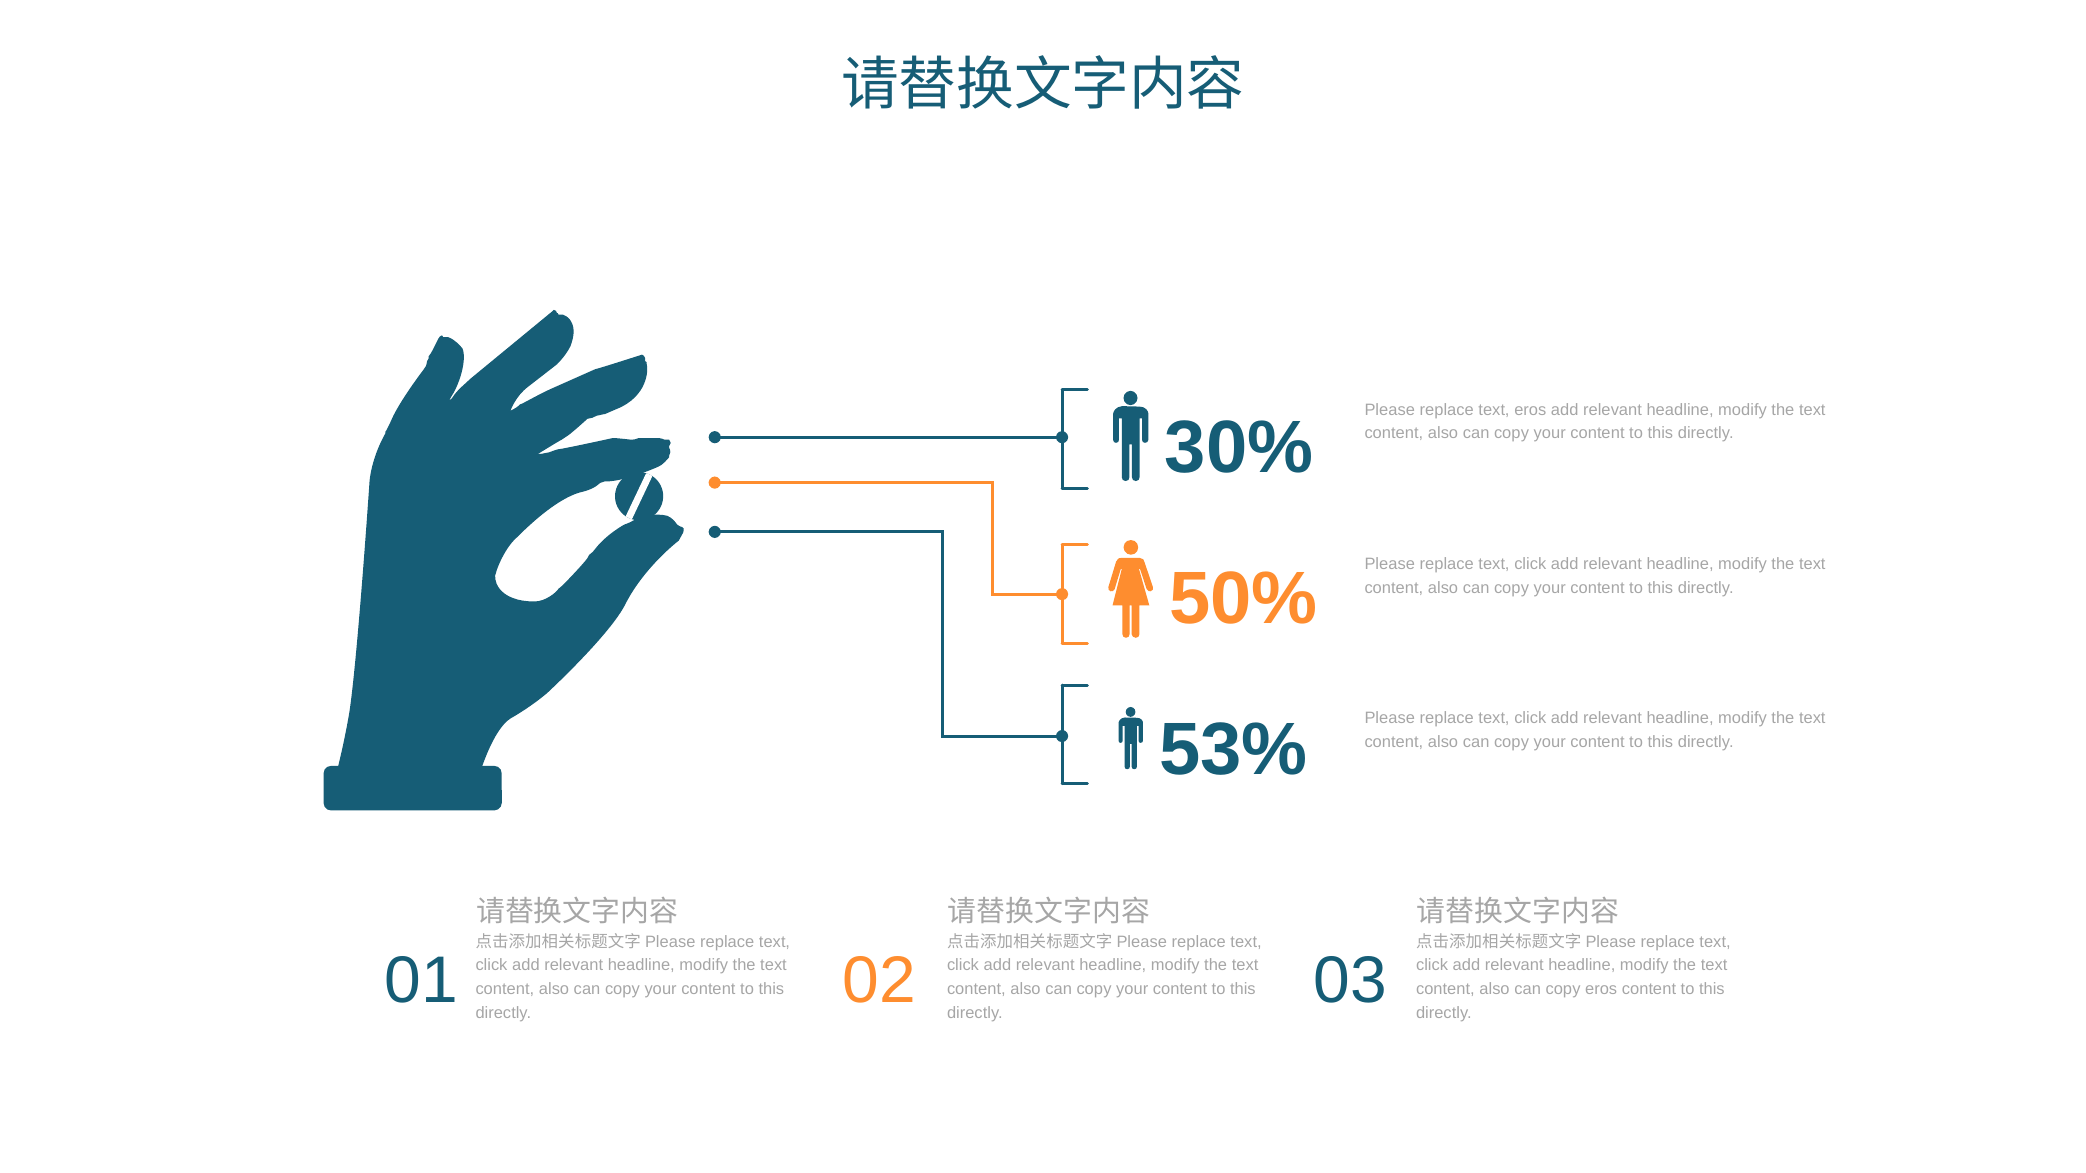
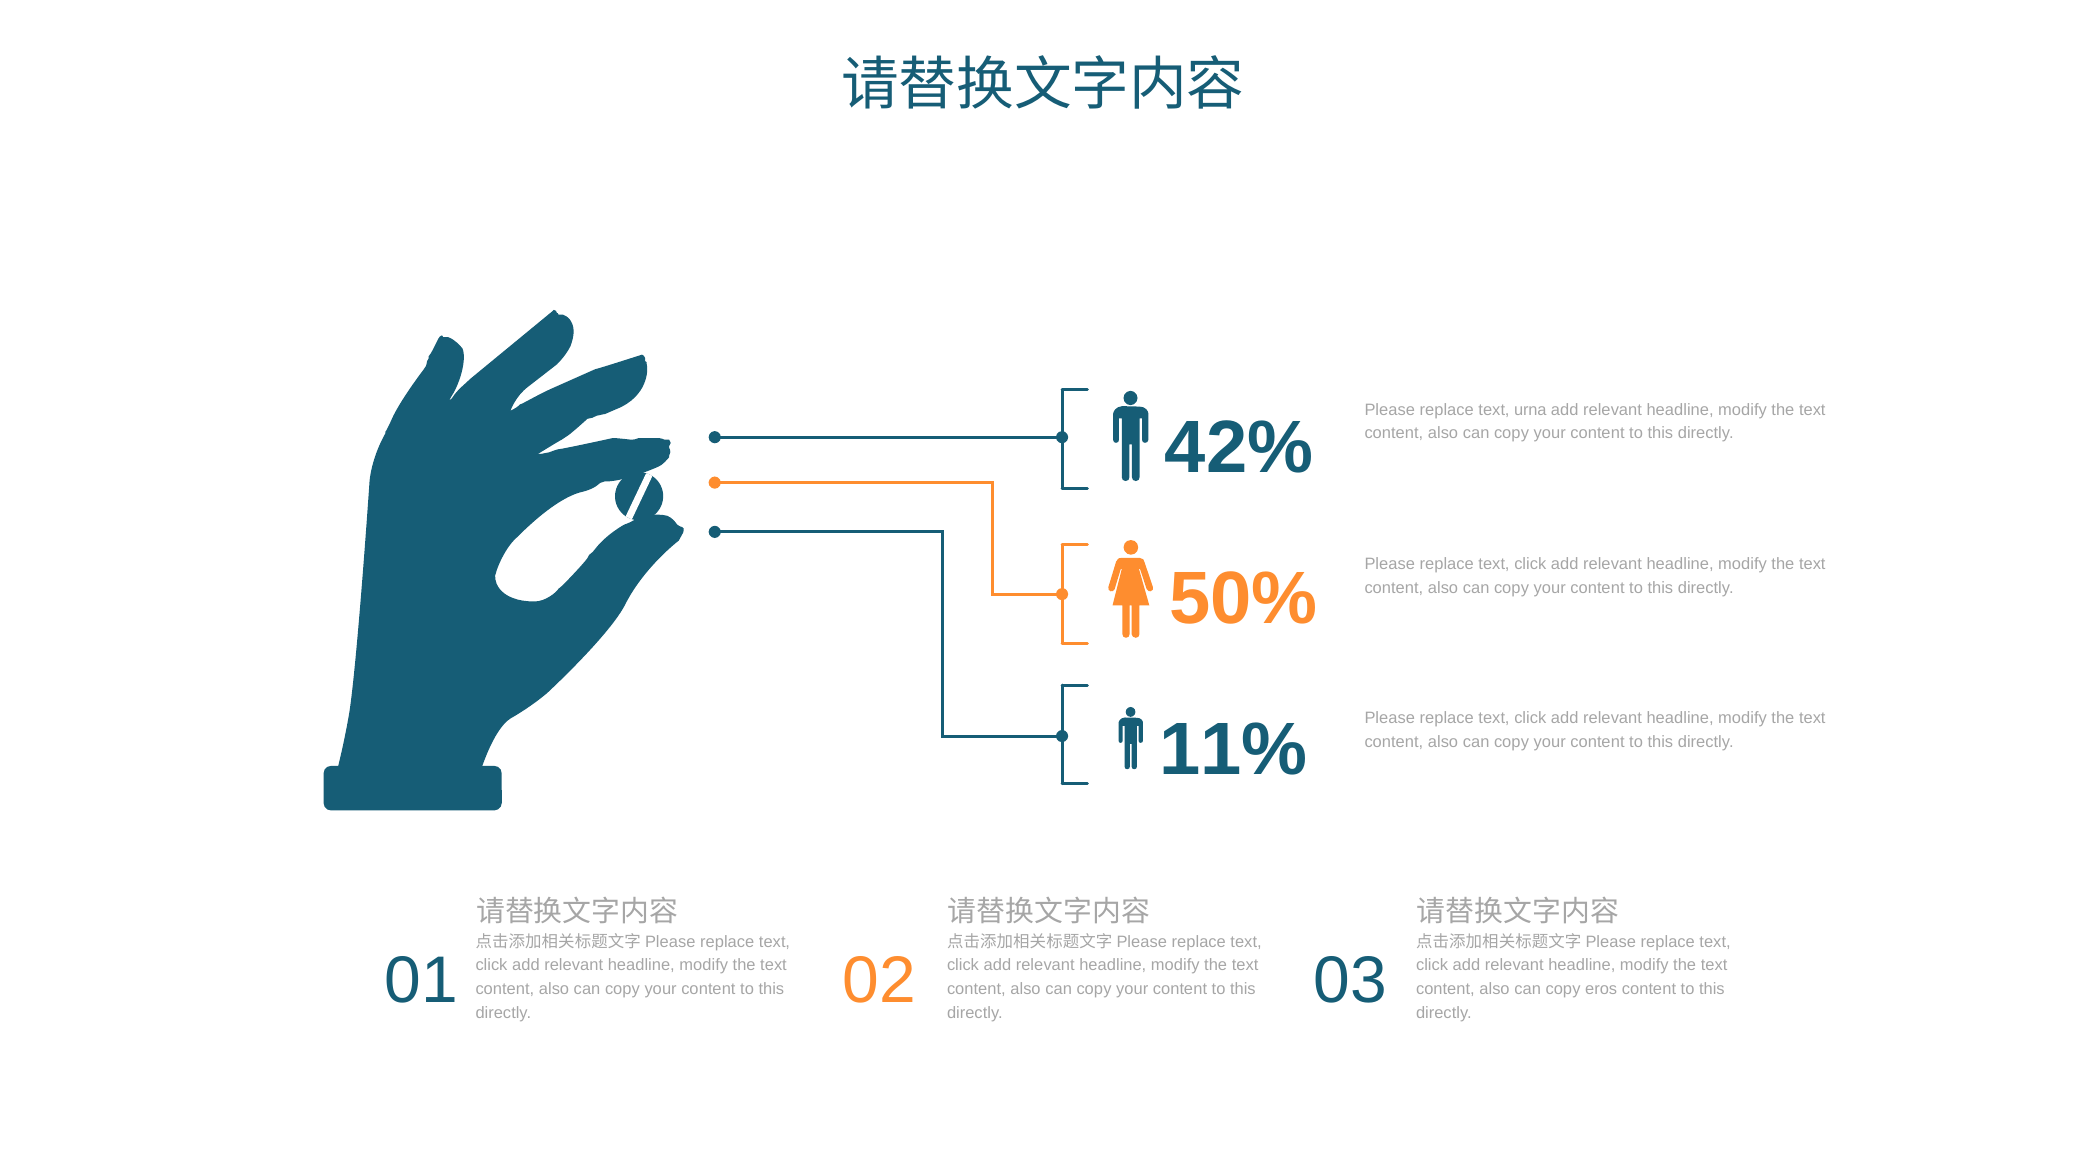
text eros: eros -> urna (1530, 410)
30%: 30% -> 42% (1239, 448)
53%: 53% -> 11% (1233, 750)
